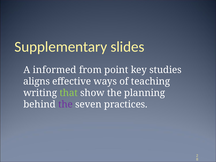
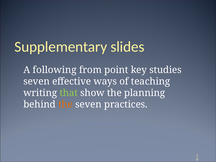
informed: informed -> following (55, 70)
aligns: aligns -> seven (37, 81)
the colour: purple -> orange (65, 104)
